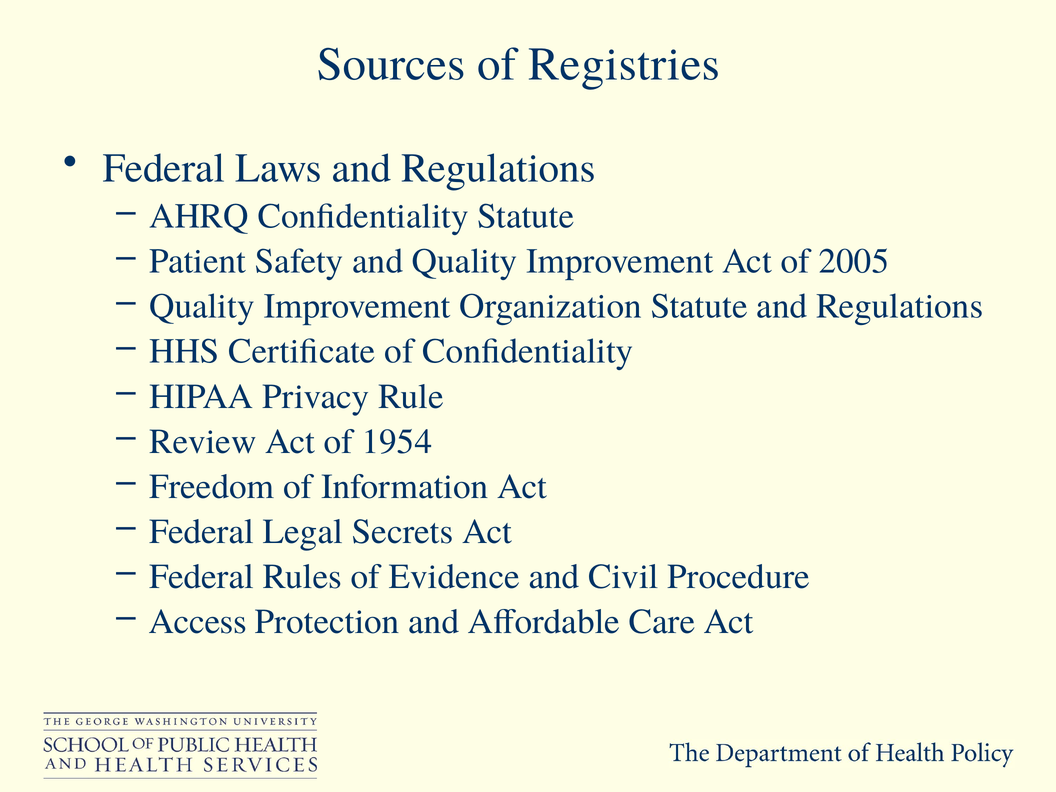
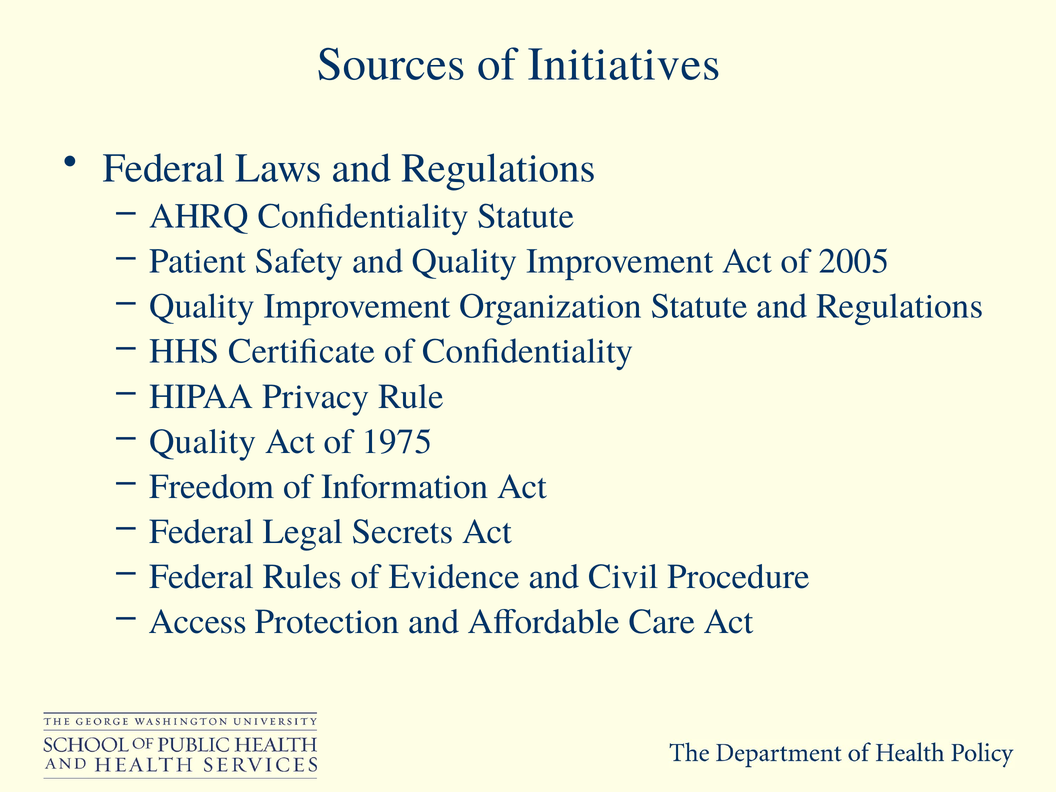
Registries: Registries -> Initiatives (624, 64)
Review: Review -> Quality (203, 441)
1954: 1954 -> 1975 (397, 441)
